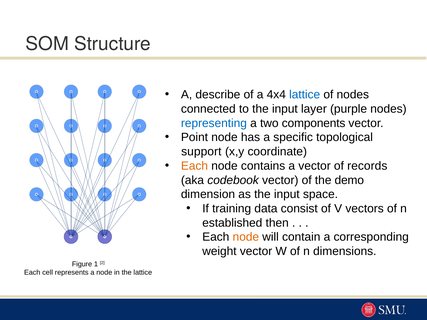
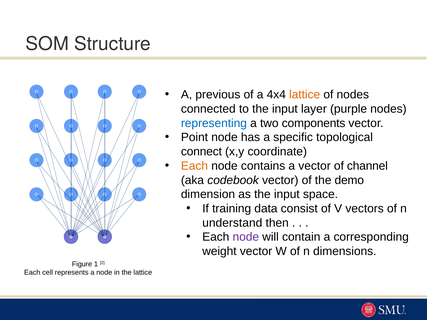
describe: describe -> previous (218, 95)
lattice colour: blue -> orange (305, 95)
support: support -> connect (201, 152)
records: records -> channel (367, 166)
established: established -> understand (232, 223)
node colour: orange -> purple (246, 237)
